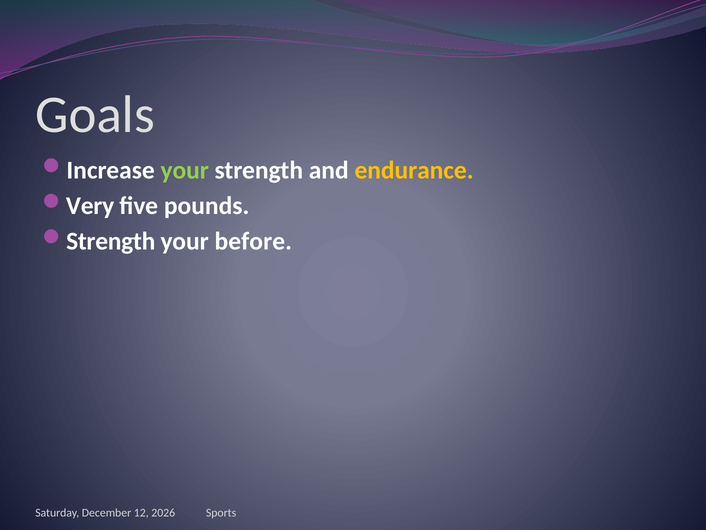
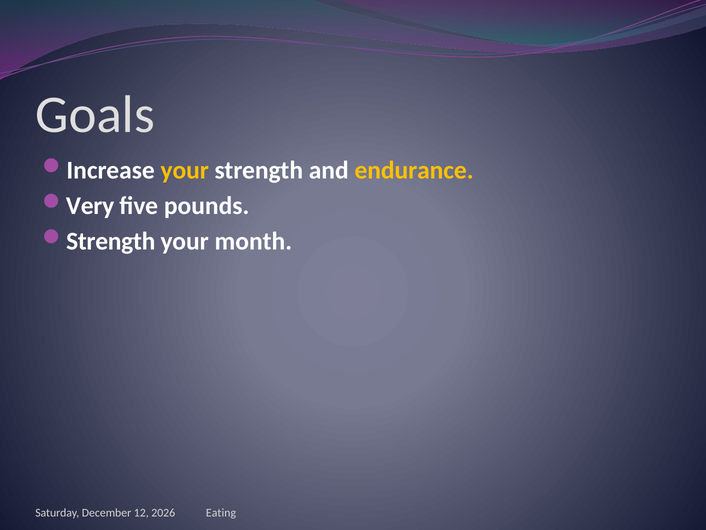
your colour: light green -> yellow (185, 170)
before: before -> month (253, 241)
Sports: Sports -> Eating (221, 512)
